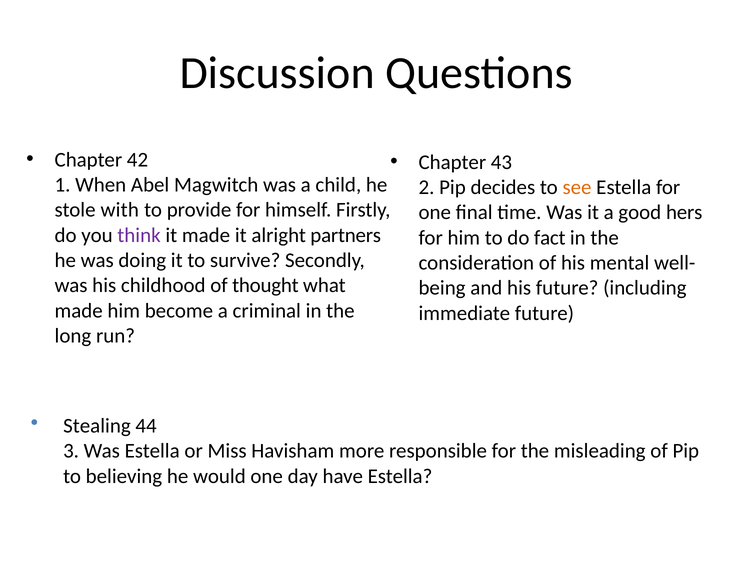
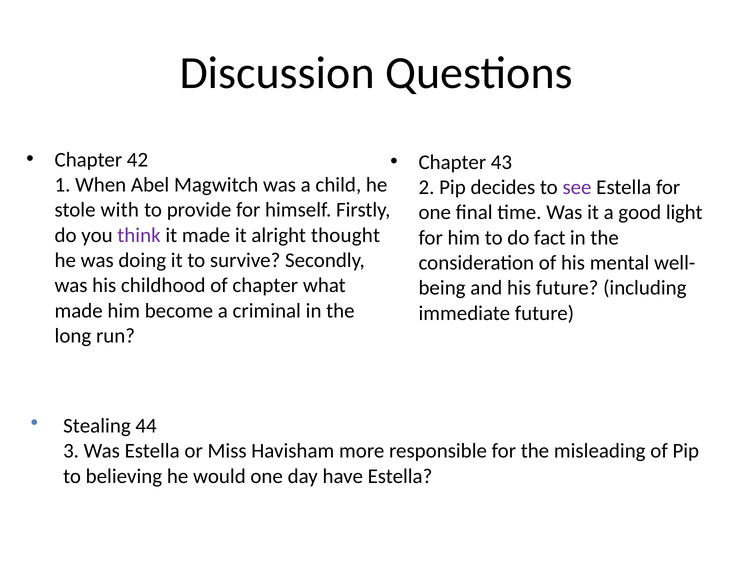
see colour: orange -> purple (577, 187)
hers: hers -> light (684, 212)
partners: partners -> thought (345, 235)
of thought: thought -> chapter (265, 285)
